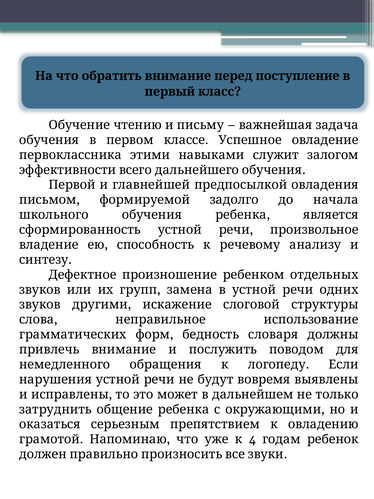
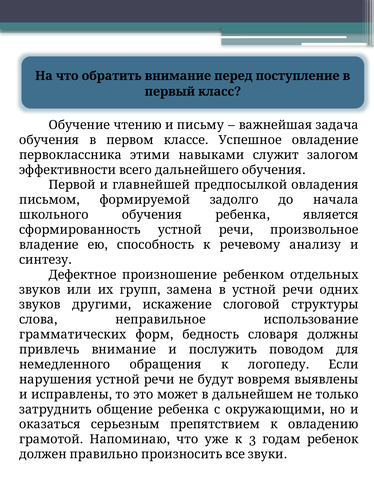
4: 4 -> 3 (252, 439)
